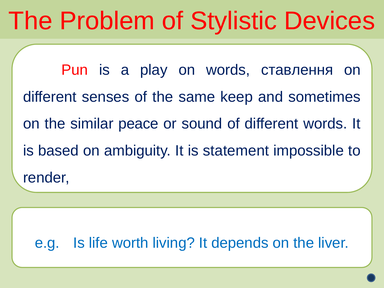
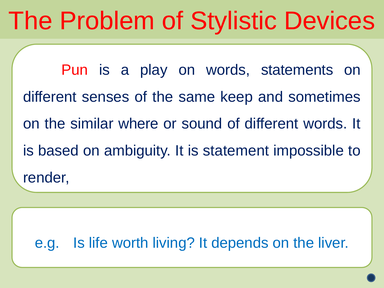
ставлення: ставлення -> statements (297, 70)
peace: peace -> where (138, 124)
